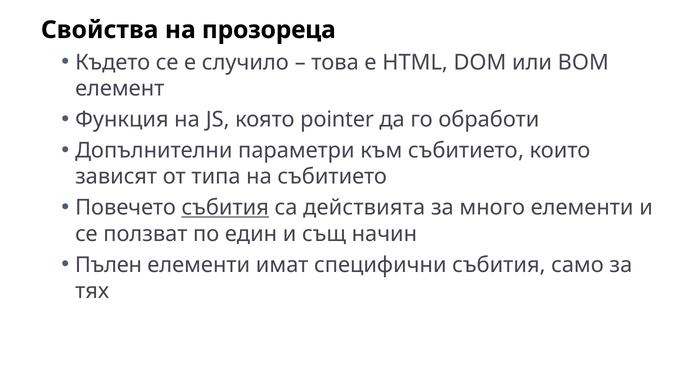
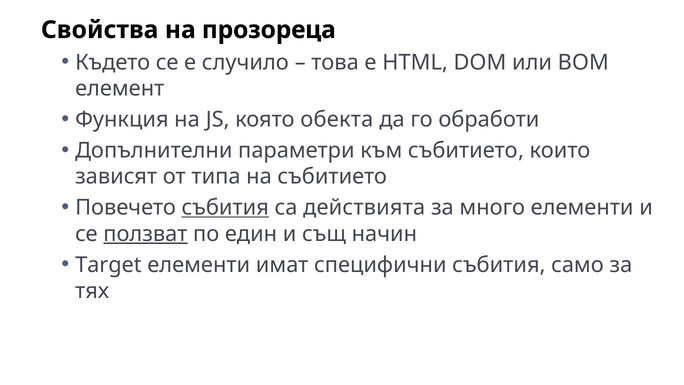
pointer: pointer -> обекта (337, 119)
ползват underline: none -> present (145, 234)
Пълен: Пълен -> Target (108, 265)
